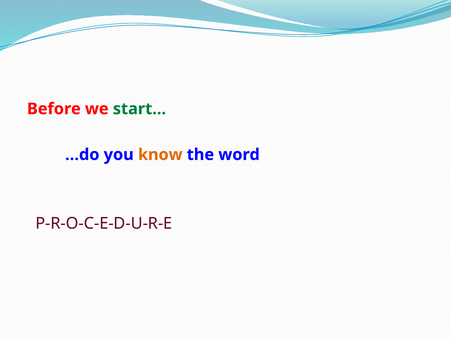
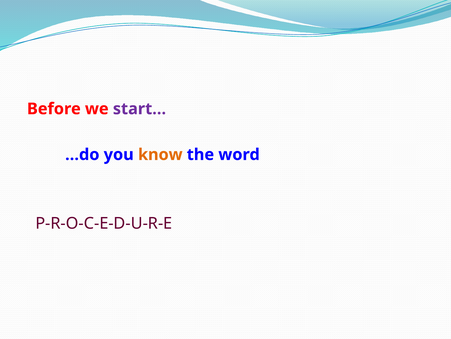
start… colour: green -> purple (139, 109)
